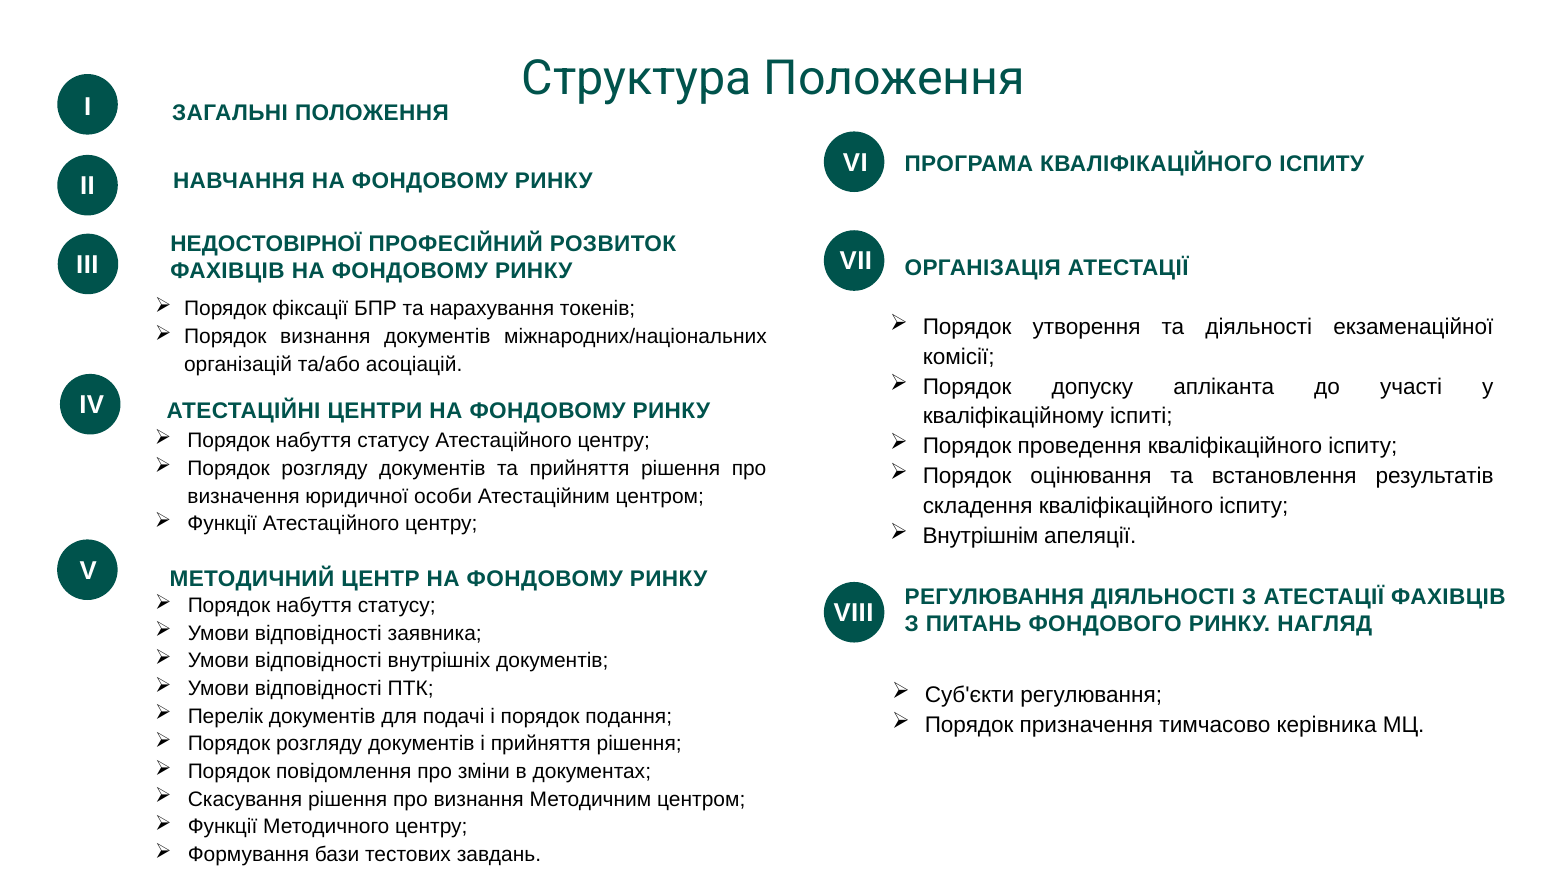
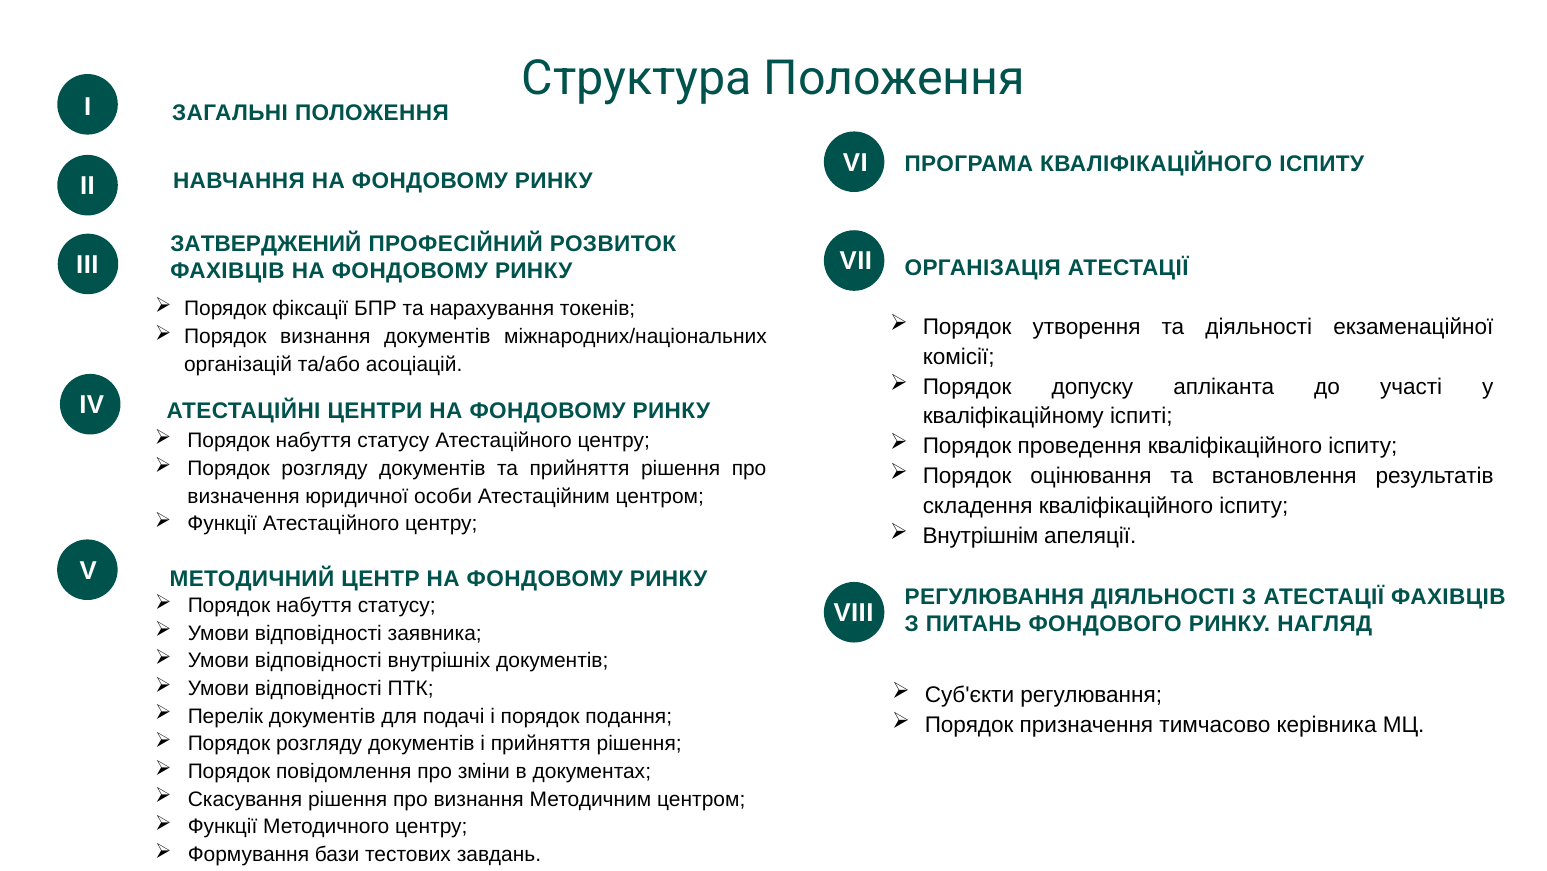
НЕДОСТОВІРНОЇ: НЕДОСТОВІРНОЇ -> ЗАТВЕРДЖЕНИЙ (266, 244)
